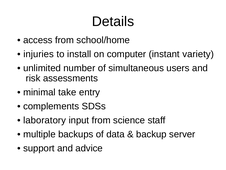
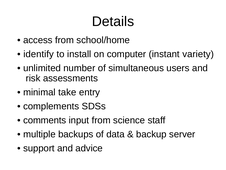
injuries: injuries -> identify (39, 54)
laboratory: laboratory -> comments (45, 120)
